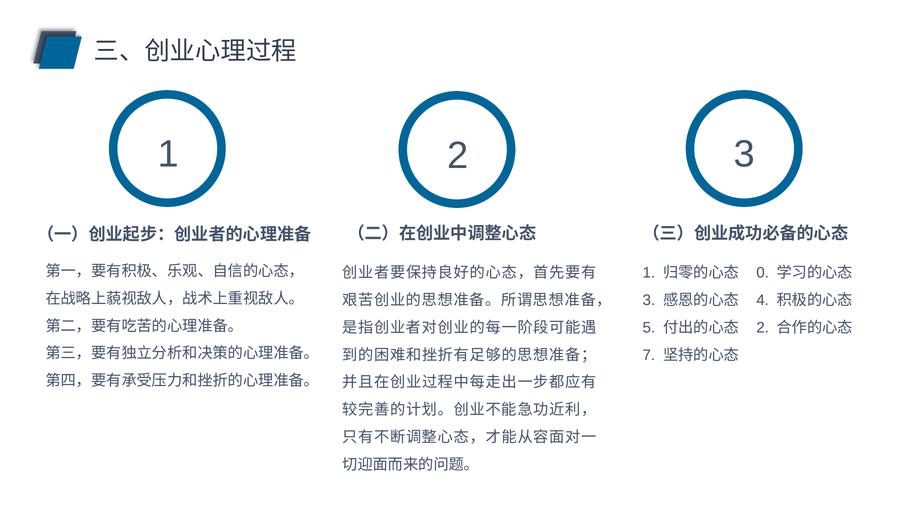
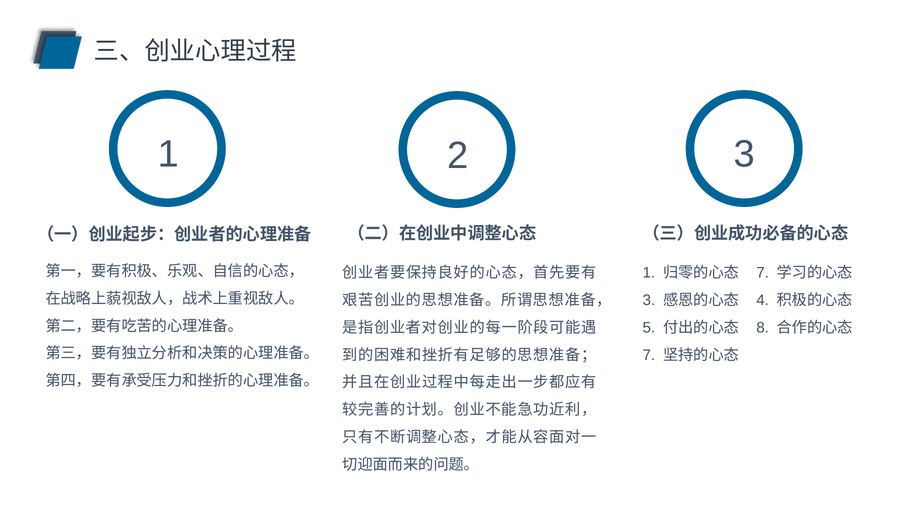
0: 0 -> 7 (763, 273)
2: 2 -> 8 (763, 328)
